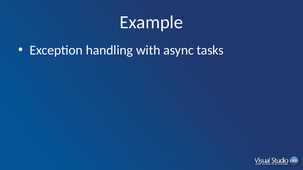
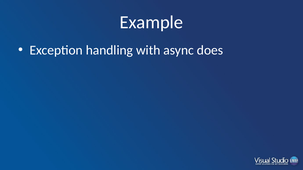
tasks: tasks -> does (210, 50)
